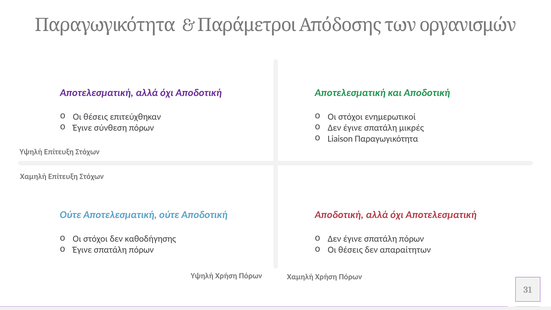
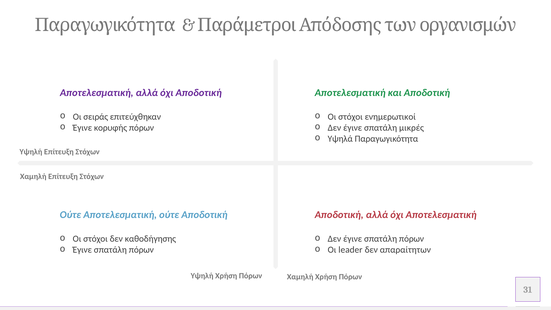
θέσεις: θέσεις -> σειράς (96, 117)
σύνθεση: σύνθεση -> κορυφής (111, 128)
Liaison: Liaison -> Υψηλά (340, 139)
θέσεις: θέσεις -> leader (350, 250)
